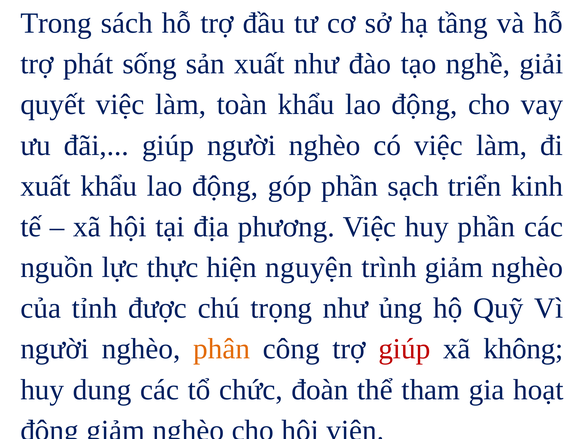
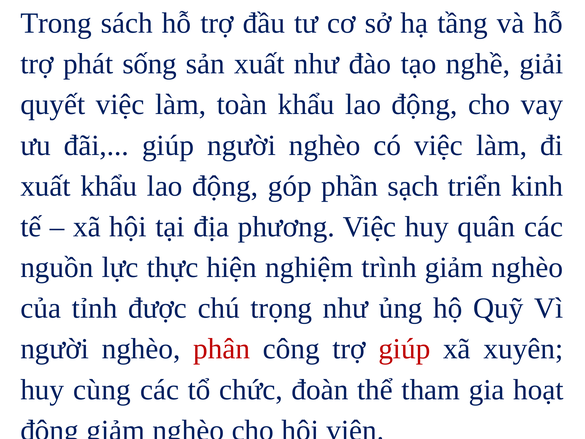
huy phần: phần -> quân (486, 227)
nguyện: nguyện -> nghiệm (309, 267)
phân colour: orange -> red (222, 349)
không: không -> xuyên (523, 349)
dung: dung -> cùng (102, 389)
